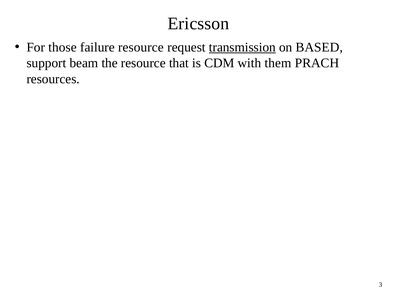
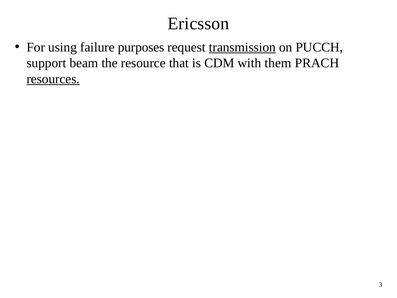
those: those -> using (63, 47)
failure resource: resource -> purposes (141, 47)
BASED: BASED -> PUCCH (319, 47)
resources underline: none -> present (53, 79)
